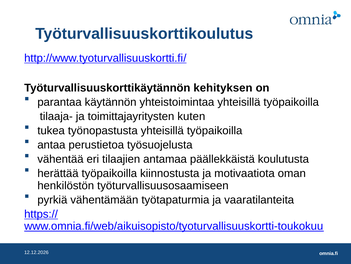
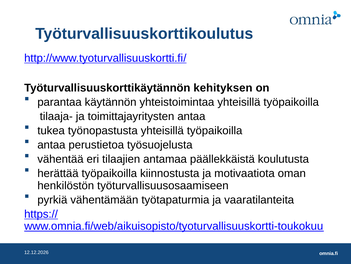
toimittajayritysten kuten: kuten -> antaa (191, 116)
